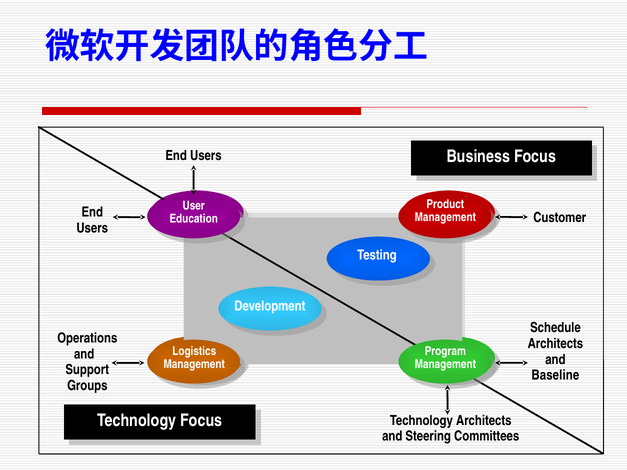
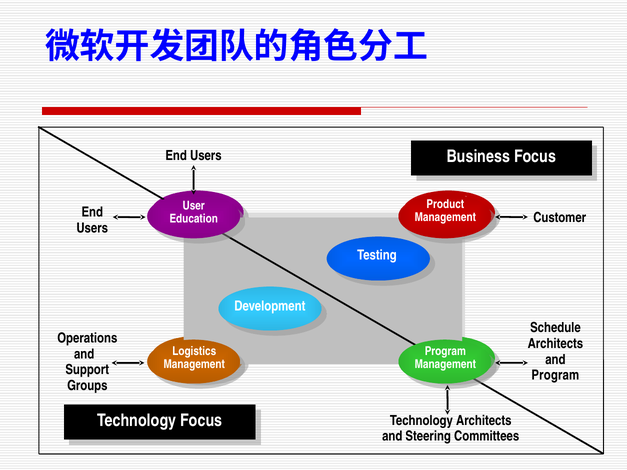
Baseline: Baseline -> Program (555, 375)
